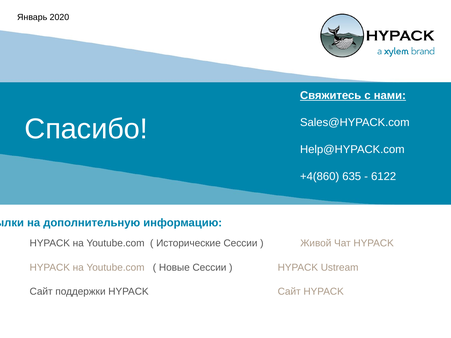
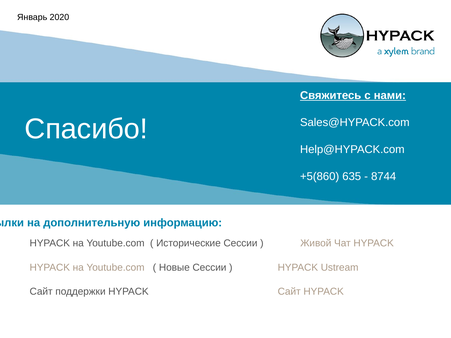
+4(860: +4(860 -> +5(860 (320, 177)
6122: 6122 -> 8744 (384, 177)
